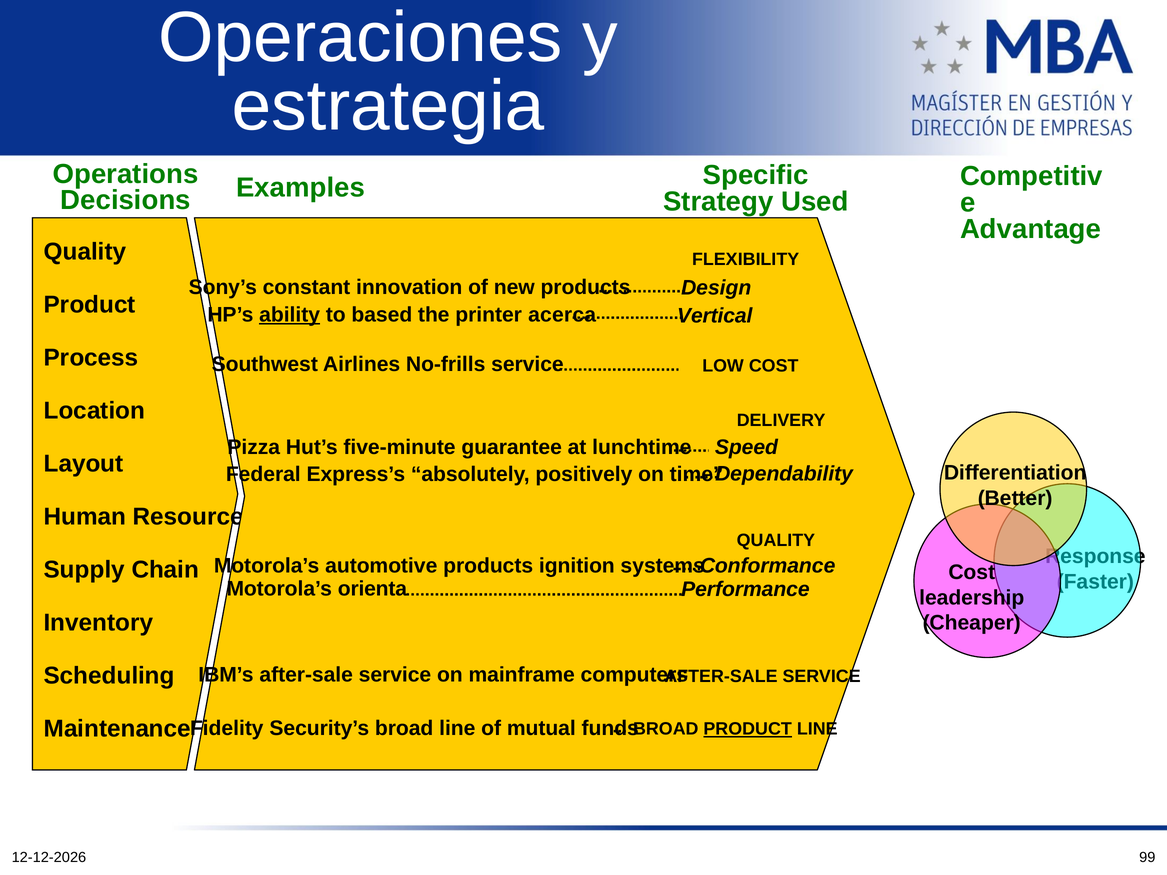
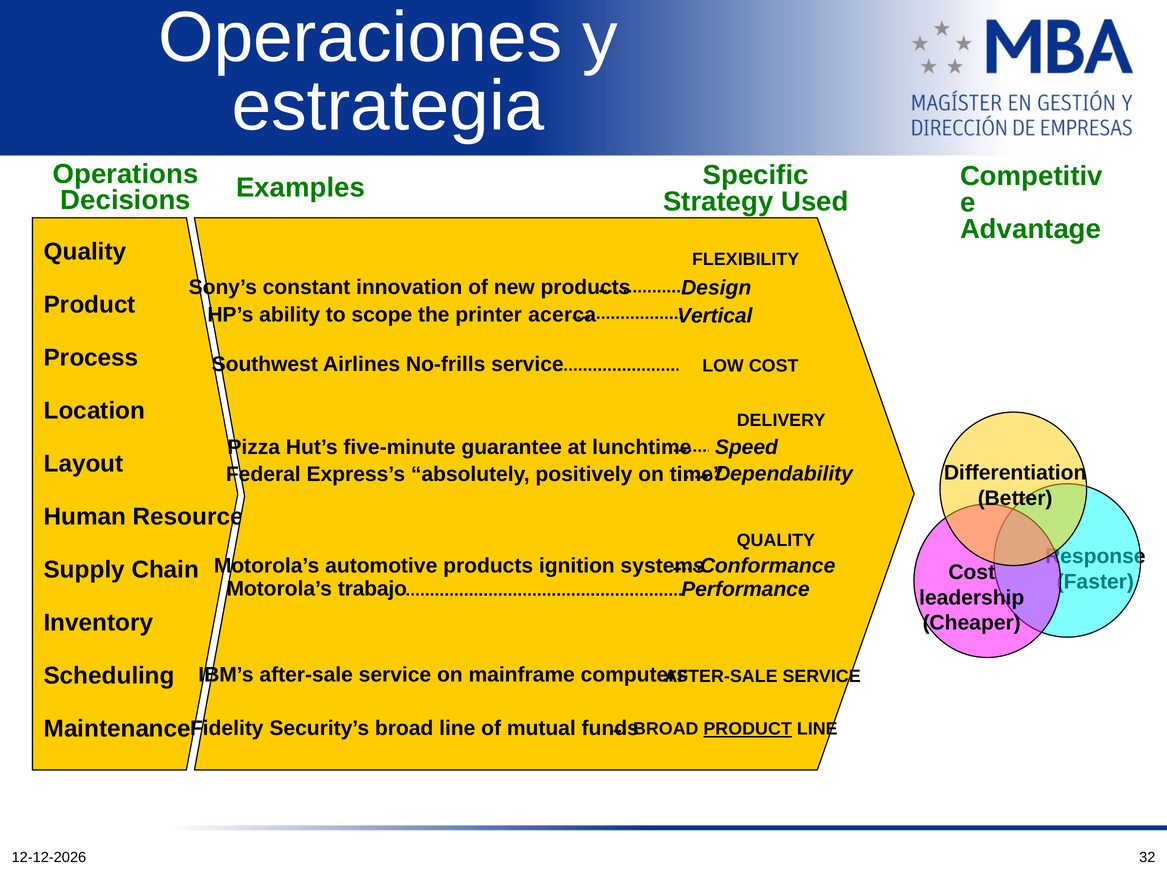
ability underline: present -> none (290, 315)
based: based -> scope (382, 315)
orienta: orienta -> trabajo (372, 589)
99: 99 -> 32 (1147, 858)
